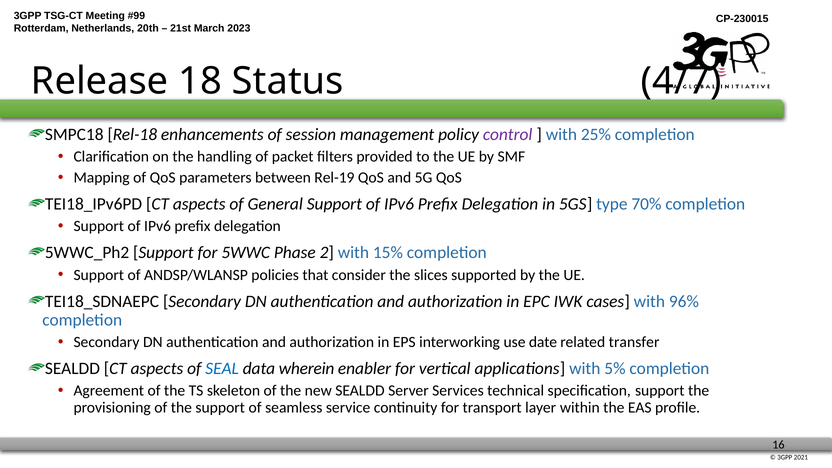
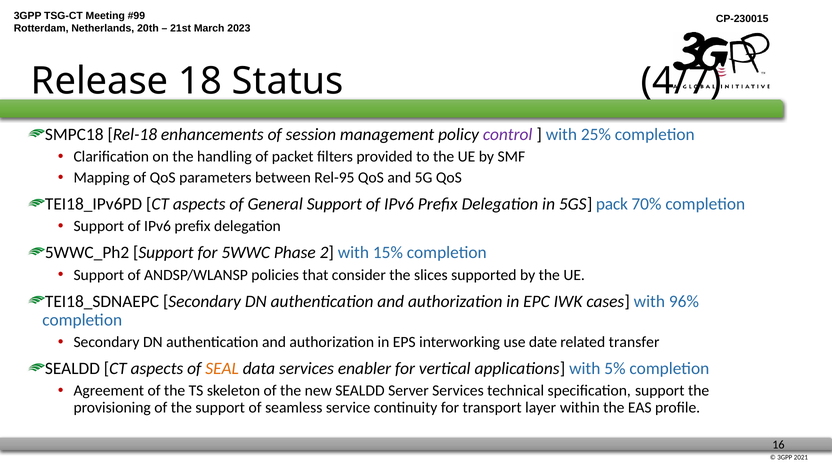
Rel-19: Rel-19 -> Rel-95 (334, 178)
type: type -> pack (612, 204)
SEAL colour: blue -> orange (222, 369)
data wherein: wherein -> services (307, 369)
